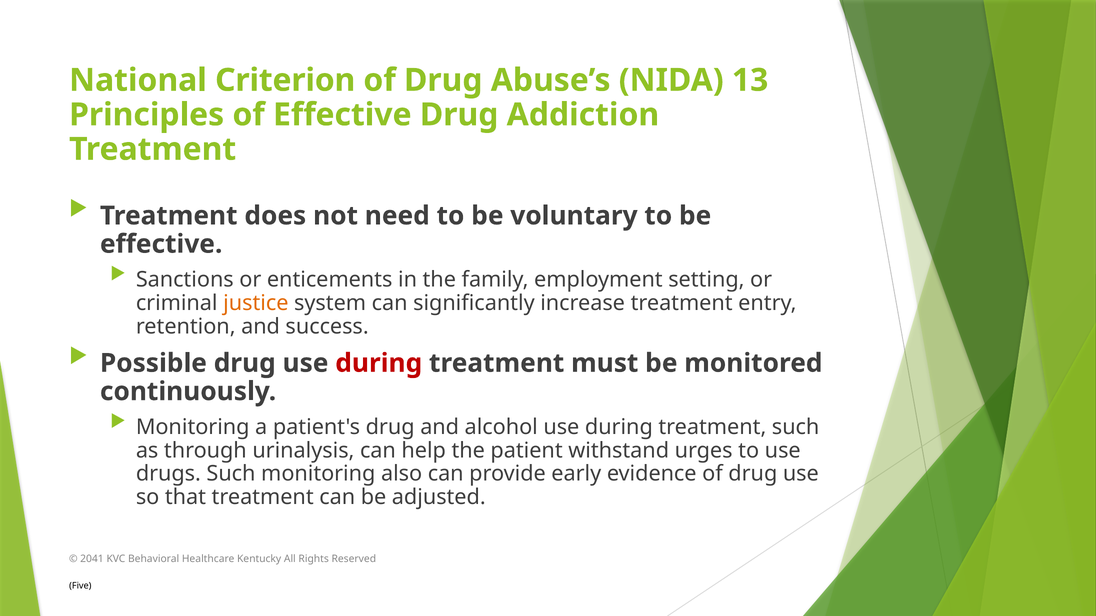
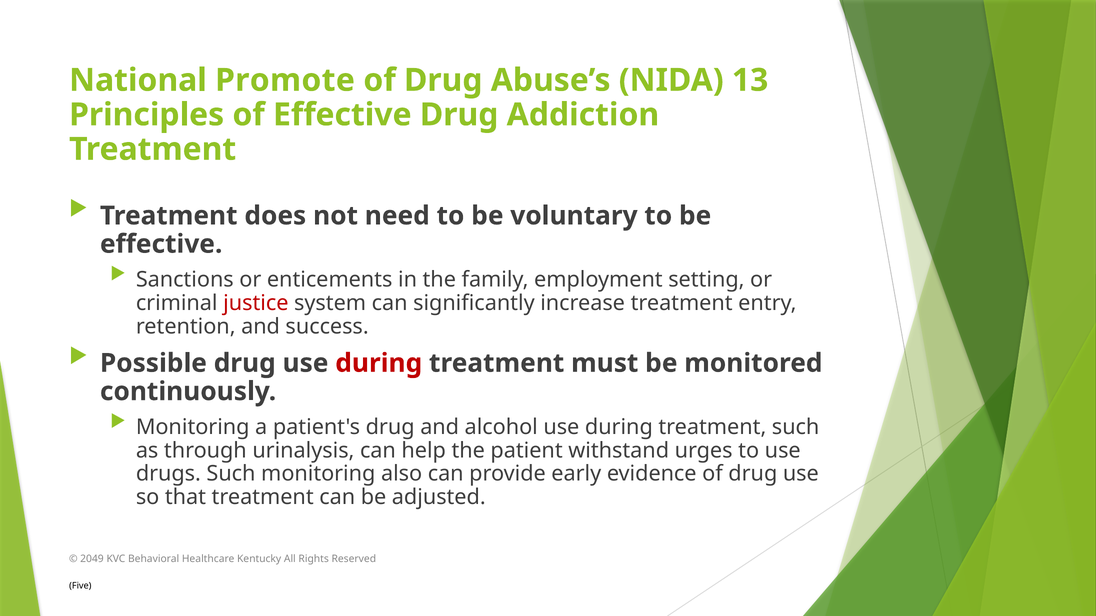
Criterion: Criterion -> Promote (285, 80)
justice colour: orange -> red (256, 303)
2041: 2041 -> 2049 (92, 559)
